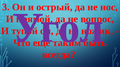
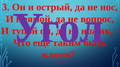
всегда: всегда -> клоун (59, 55)
